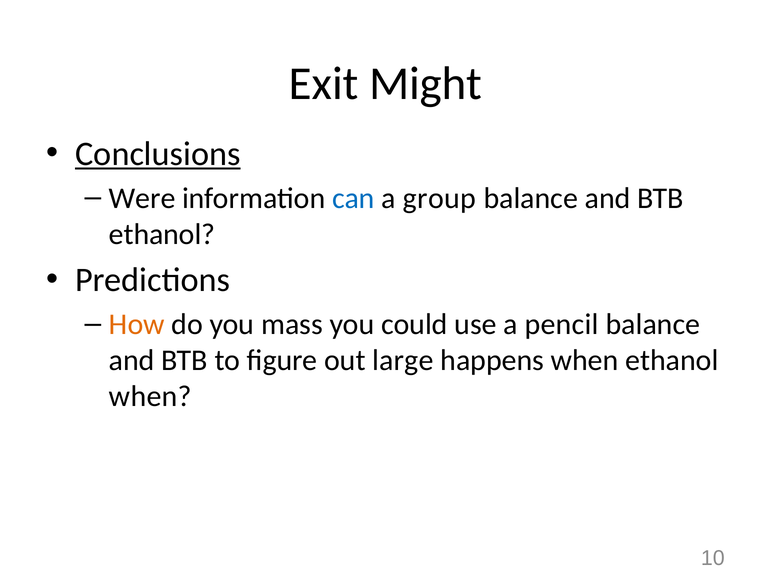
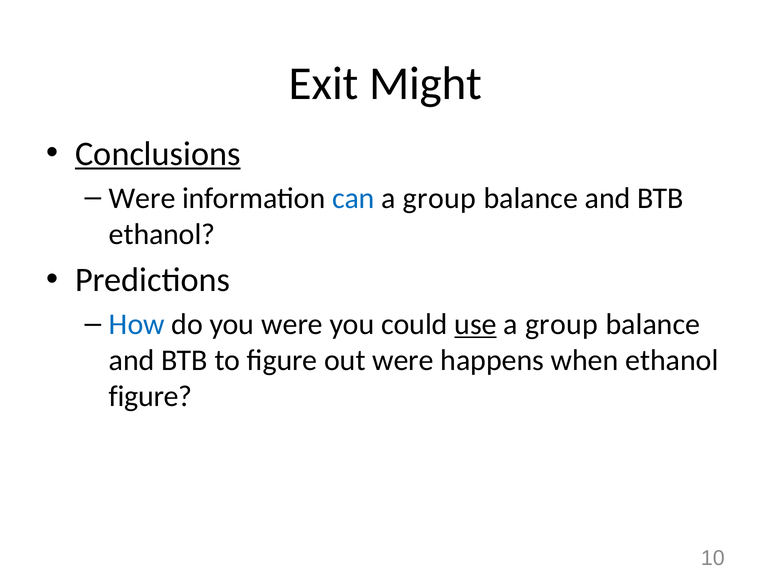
How colour: orange -> blue (137, 324)
you mass: mass -> were (292, 324)
use underline: none -> present (476, 324)
pencil: pencil -> group (562, 324)
out large: large -> were (403, 360)
when: when -> figure (151, 396)
